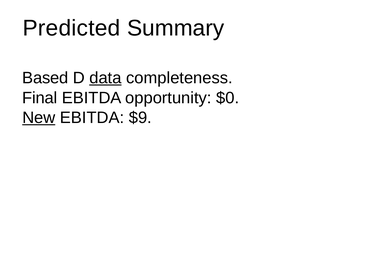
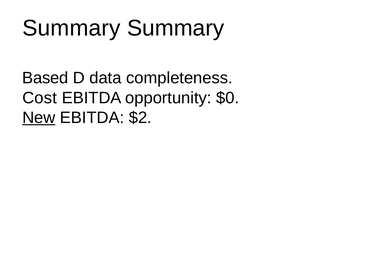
Predicted: Predicted -> Summary (71, 28)
data underline: present -> none (105, 78)
Final: Final -> Cost (40, 98)
$9: $9 -> $2 (140, 118)
